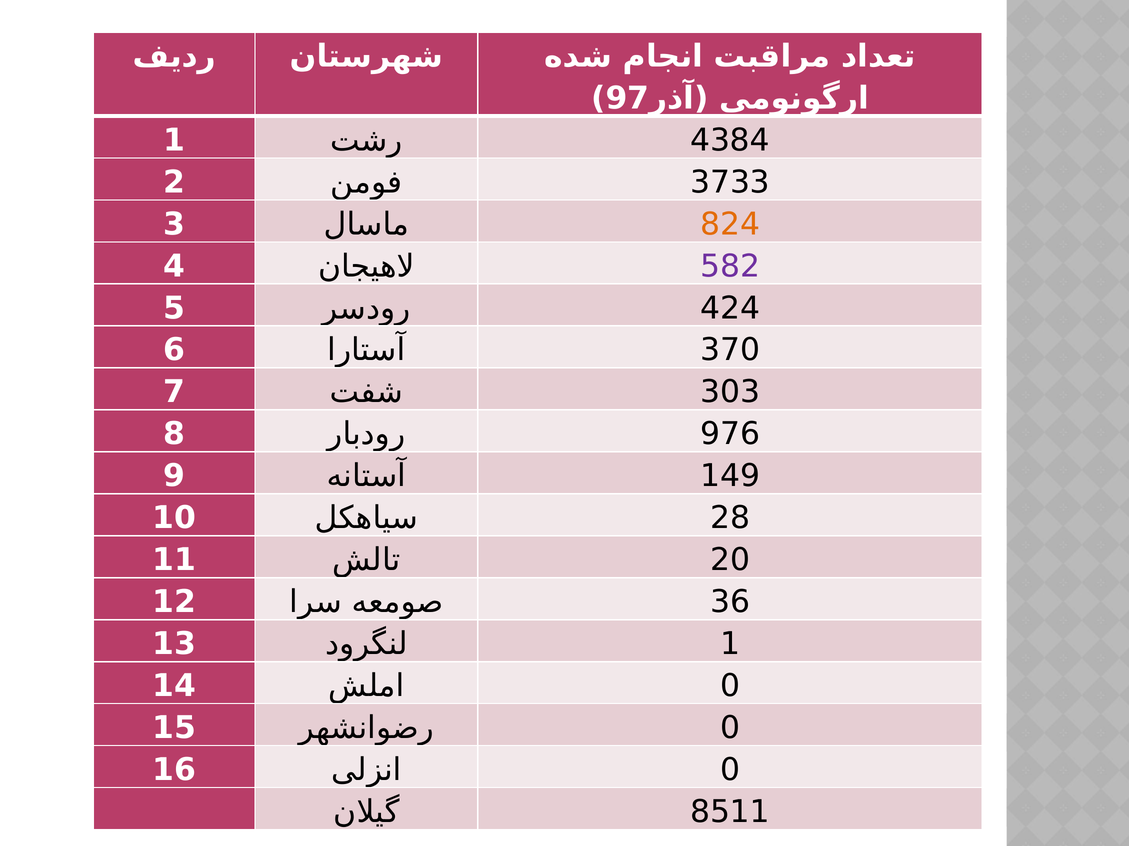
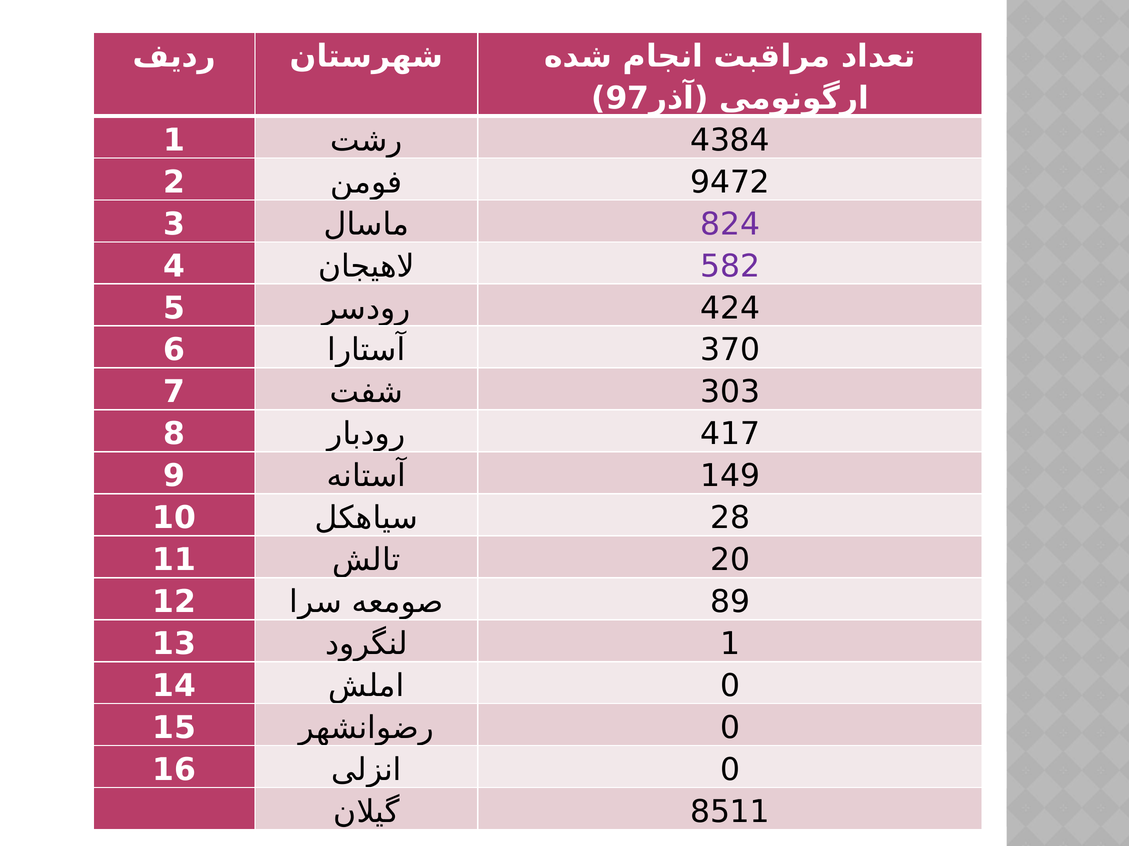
3733: 3733 -> 9472 (730, 182)
824 colour: orange -> purple (730, 224)
976: 976 -> 417 (730, 434)
36: 36 -> 89 (730, 602)
